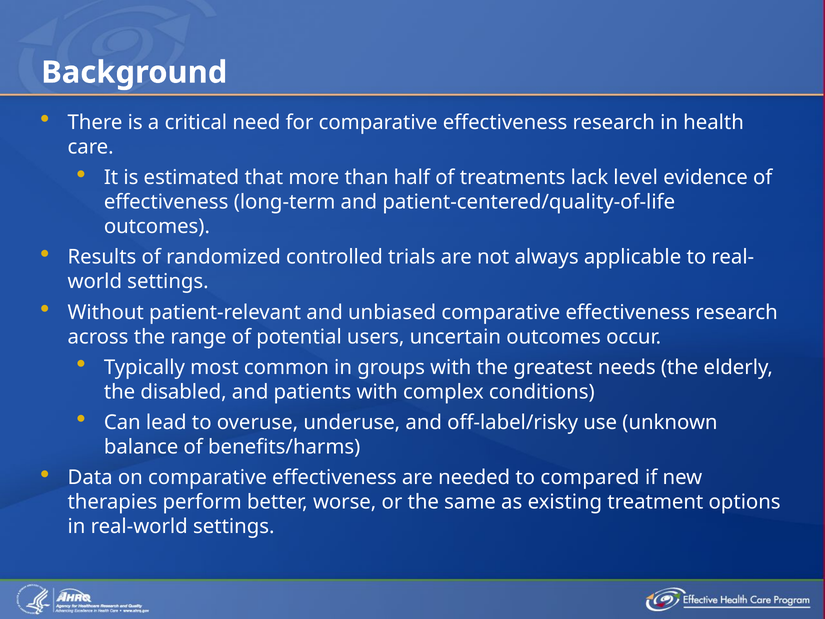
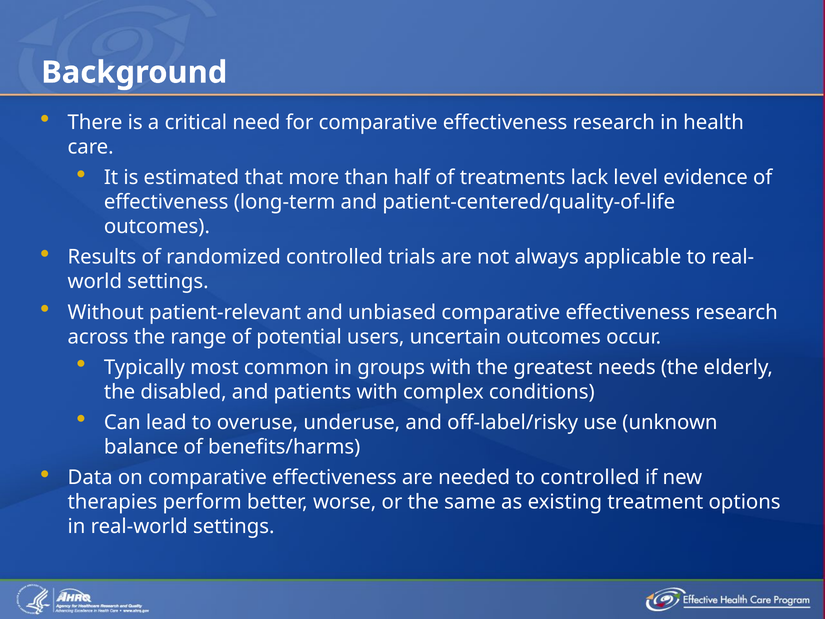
to compared: compared -> controlled (590, 477)
